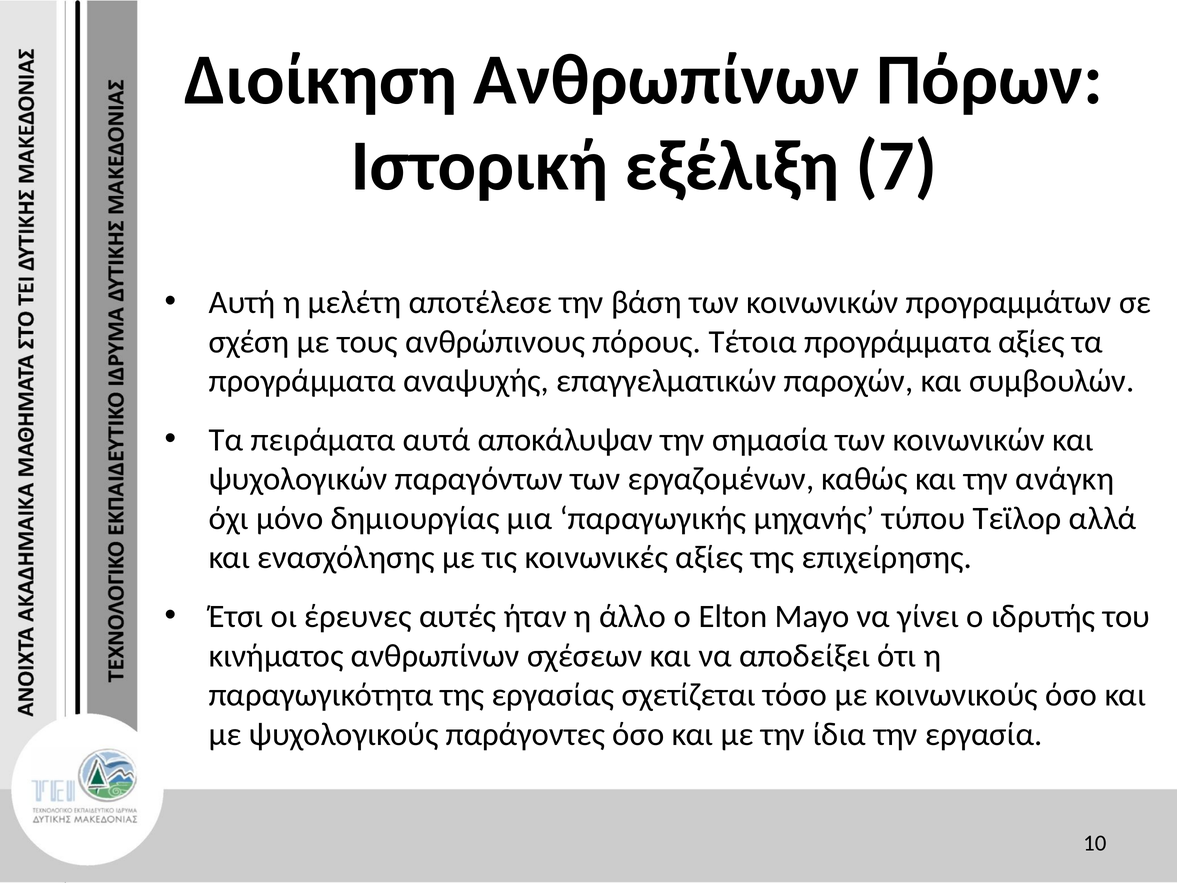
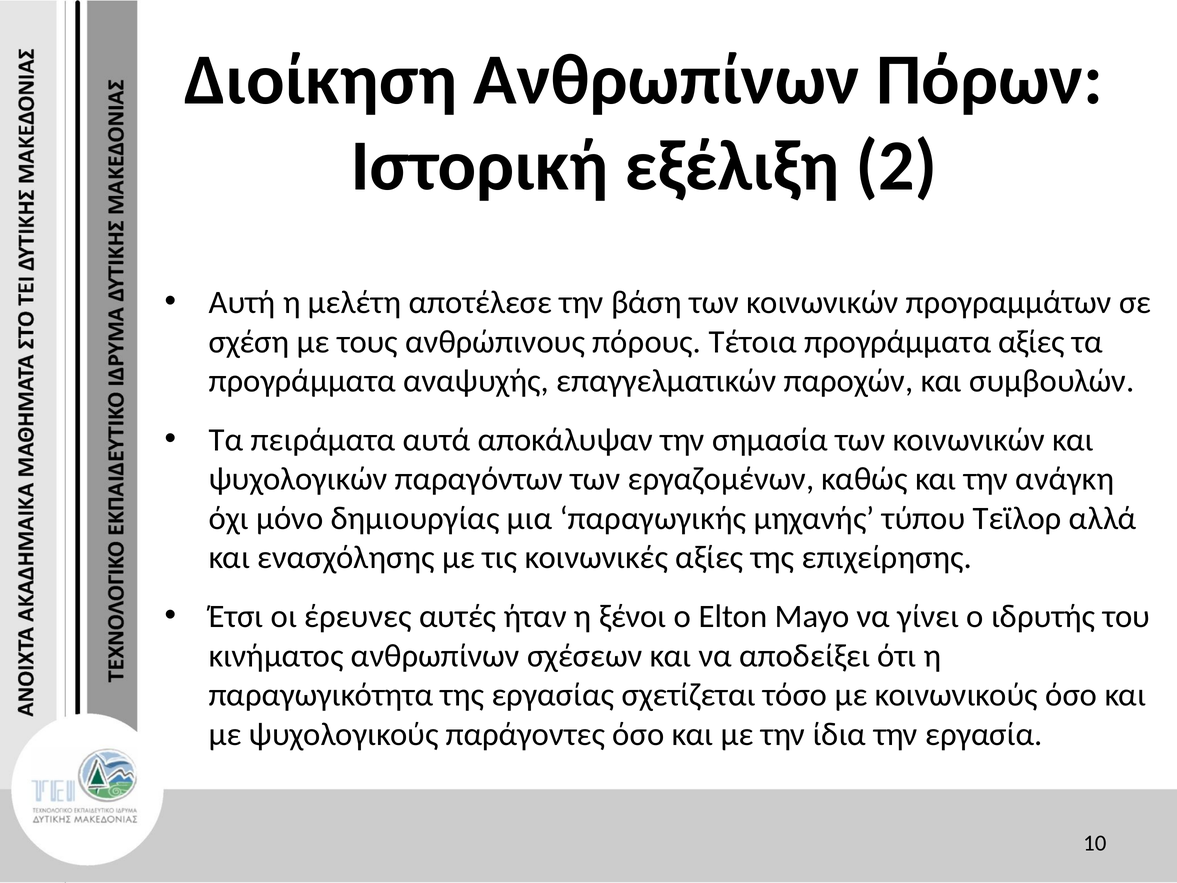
7: 7 -> 2 (896, 166)
άλλο: άλλο -> ξένοι (633, 616)
